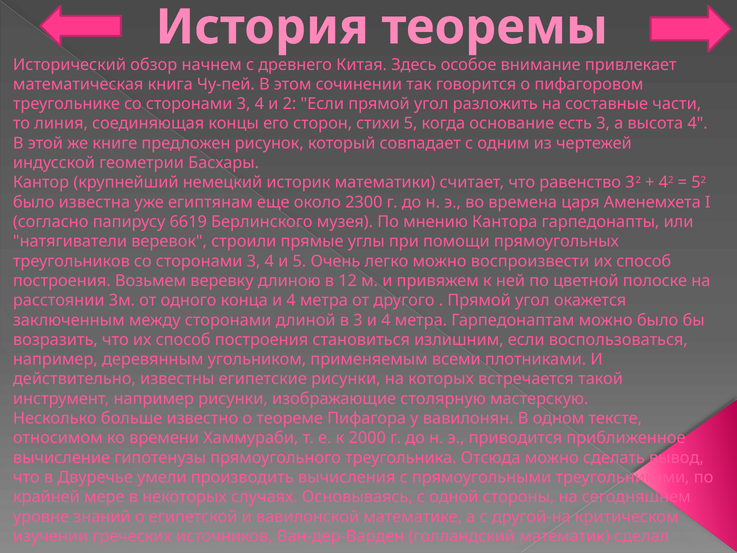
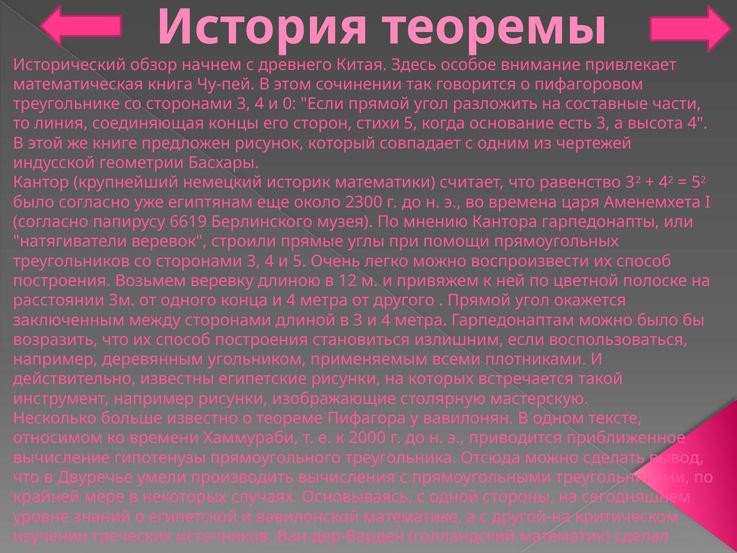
2: 2 -> 0 (290, 104)
было известна: известна -> согласно (94, 202)
